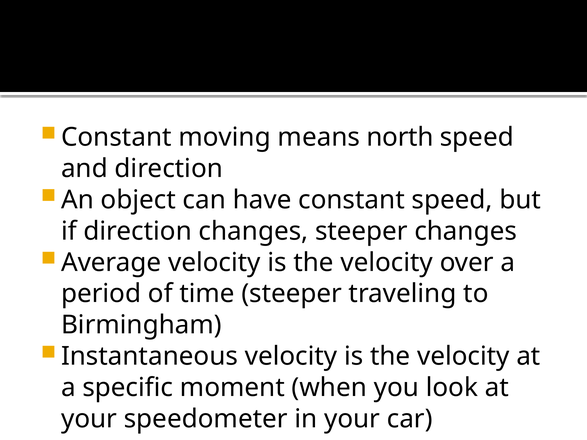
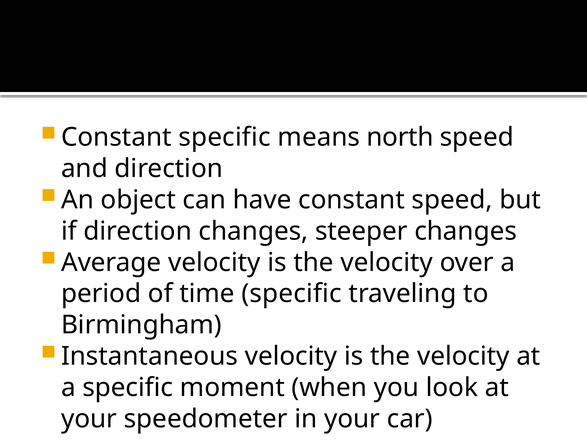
Constant moving: moving -> specific (224, 137)
time steeper: steeper -> specific (292, 294)
